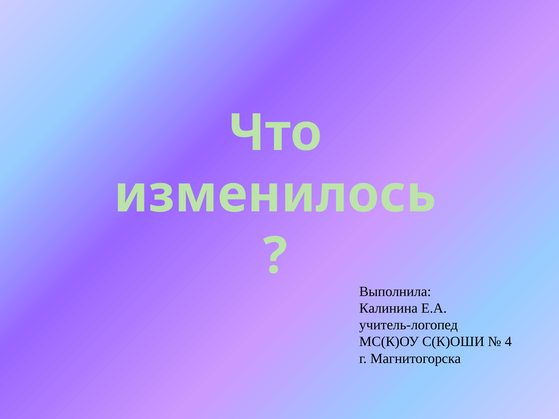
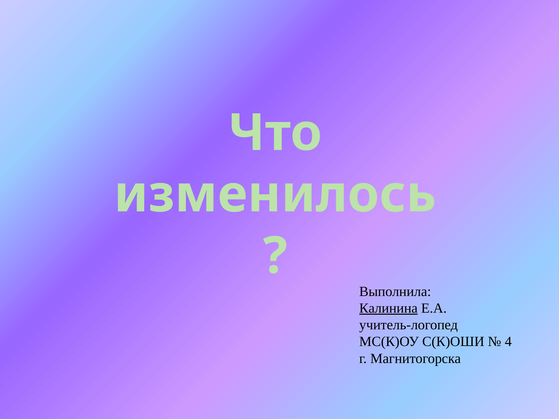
Калинина underline: none -> present (388, 308)
